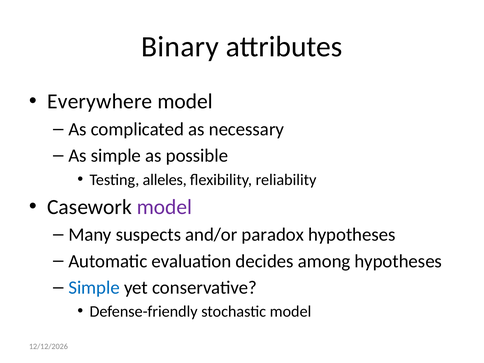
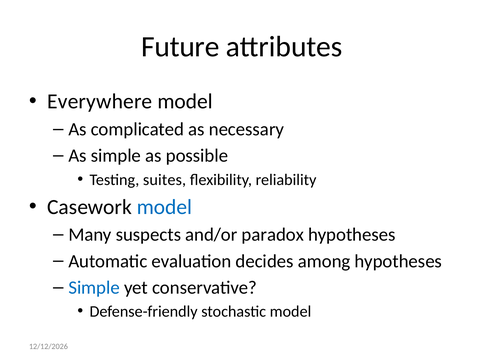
Binary: Binary -> Future (180, 47)
alleles: alleles -> suites (165, 180)
model colour: purple -> blue (164, 207)
